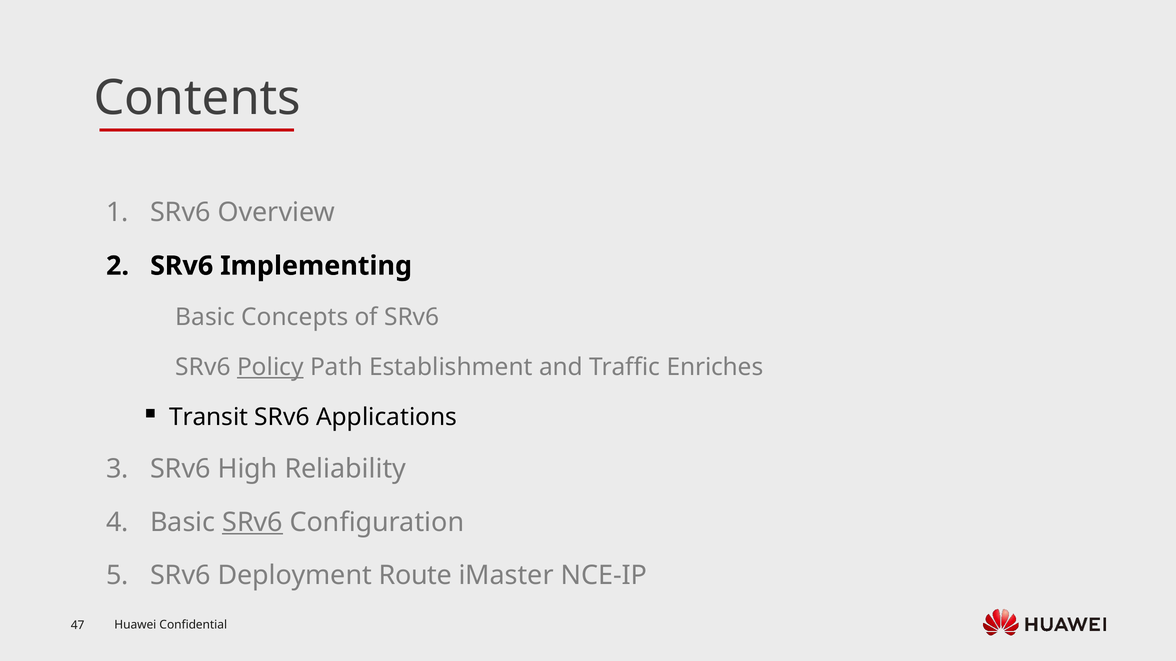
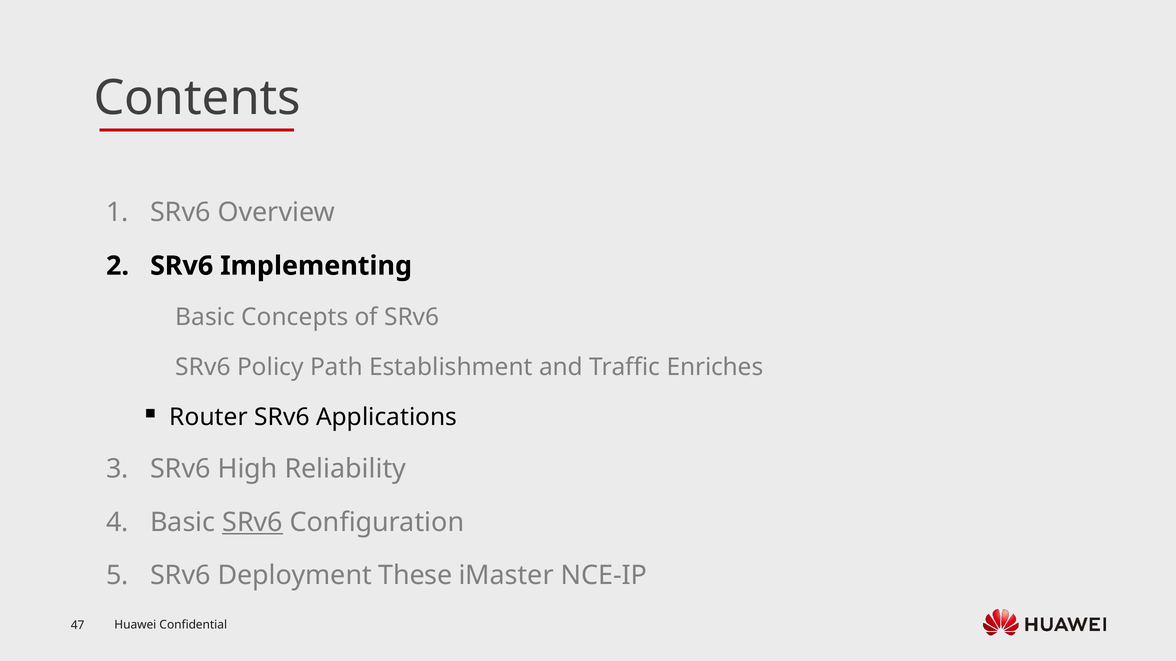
Policy underline: present -> none (270, 367)
Transit: Transit -> Router (209, 417)
Route: Route -> These (415, 576)
